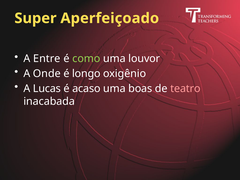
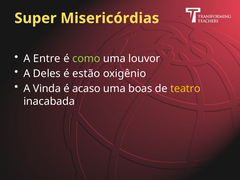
Aperfeiçoado: Aperfeiçoado -> Misericórdias (110, 18)
Onde: Onde -> Deles (47, 74)
longo: longo -> estão (86, 74)
Lucas: Lucas -> Vinda (47, 89)
teatro colour: pink -> yellow (185, 89)
